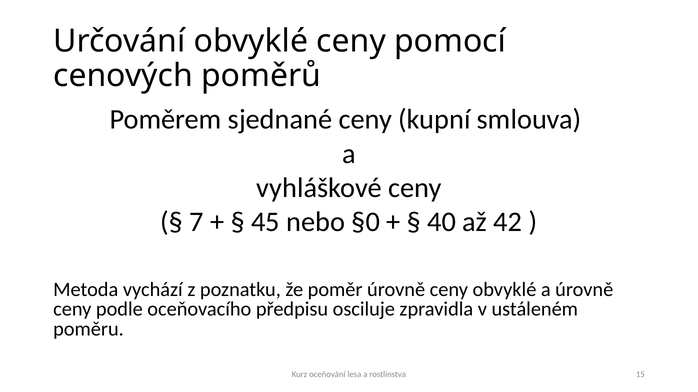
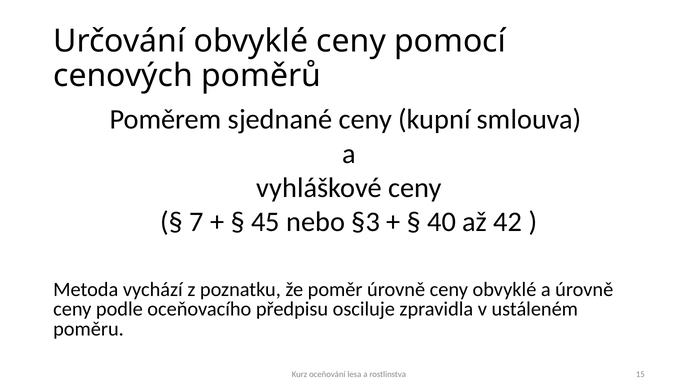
§0: §0 -> §3 (366, 222)
